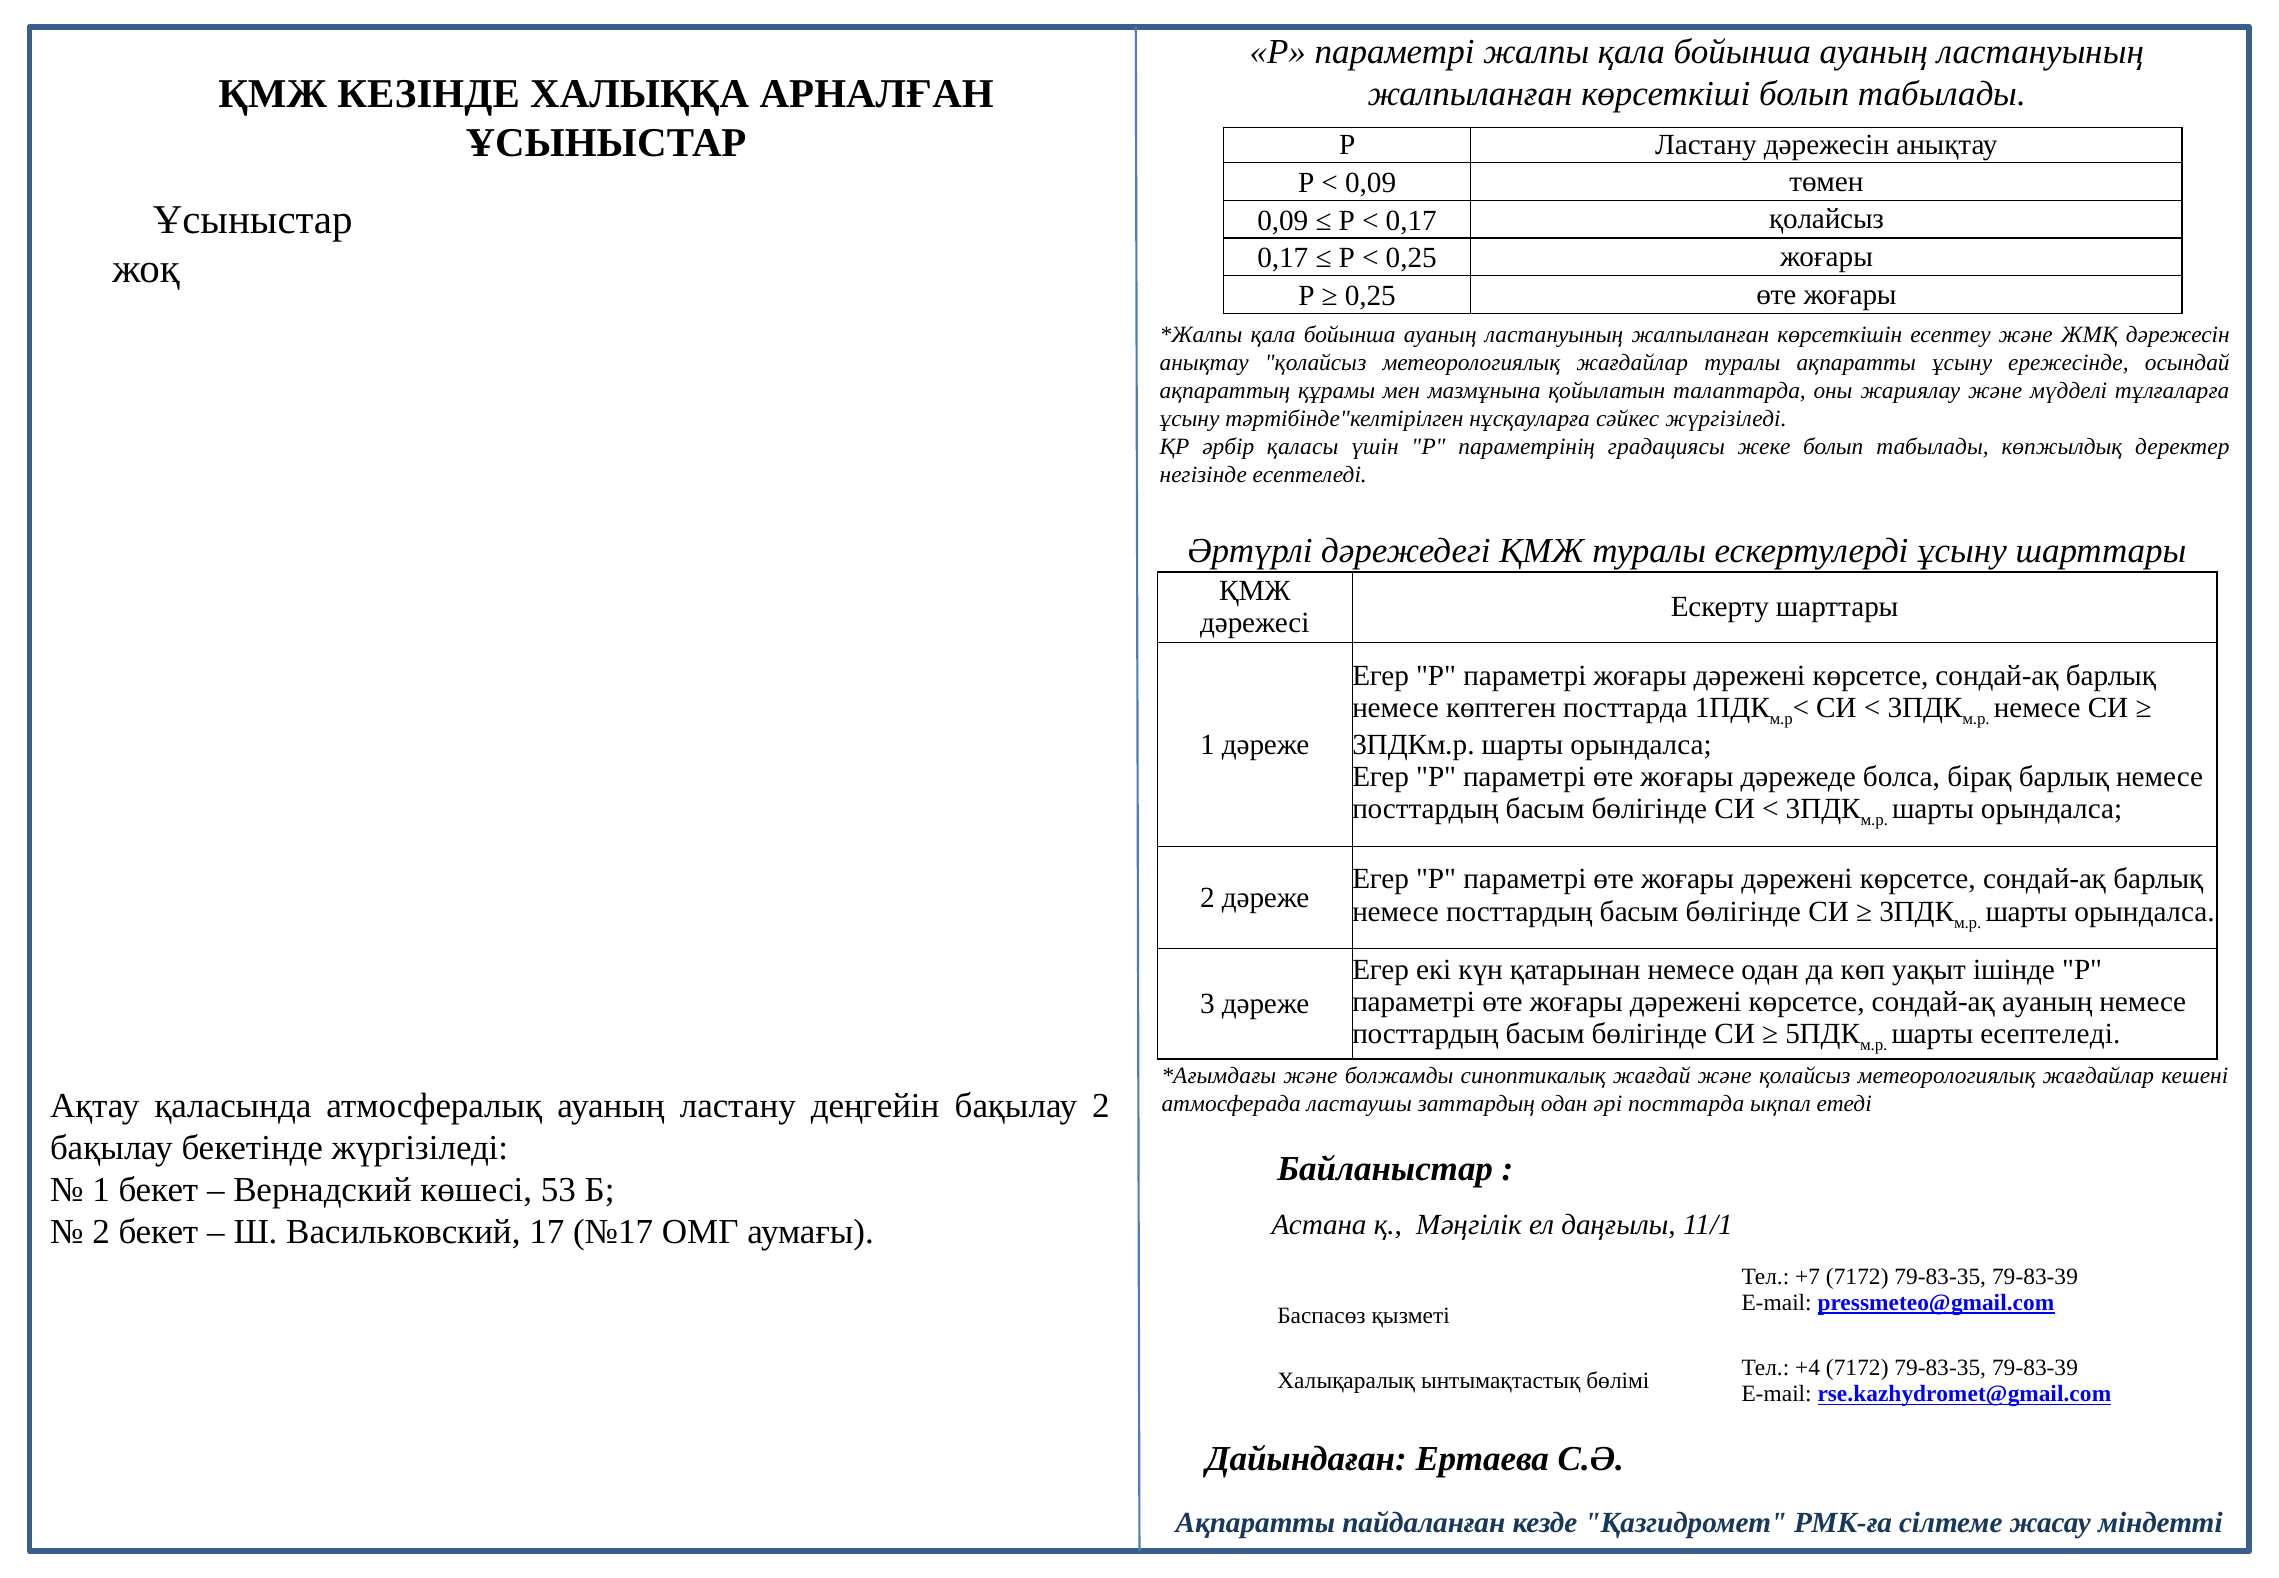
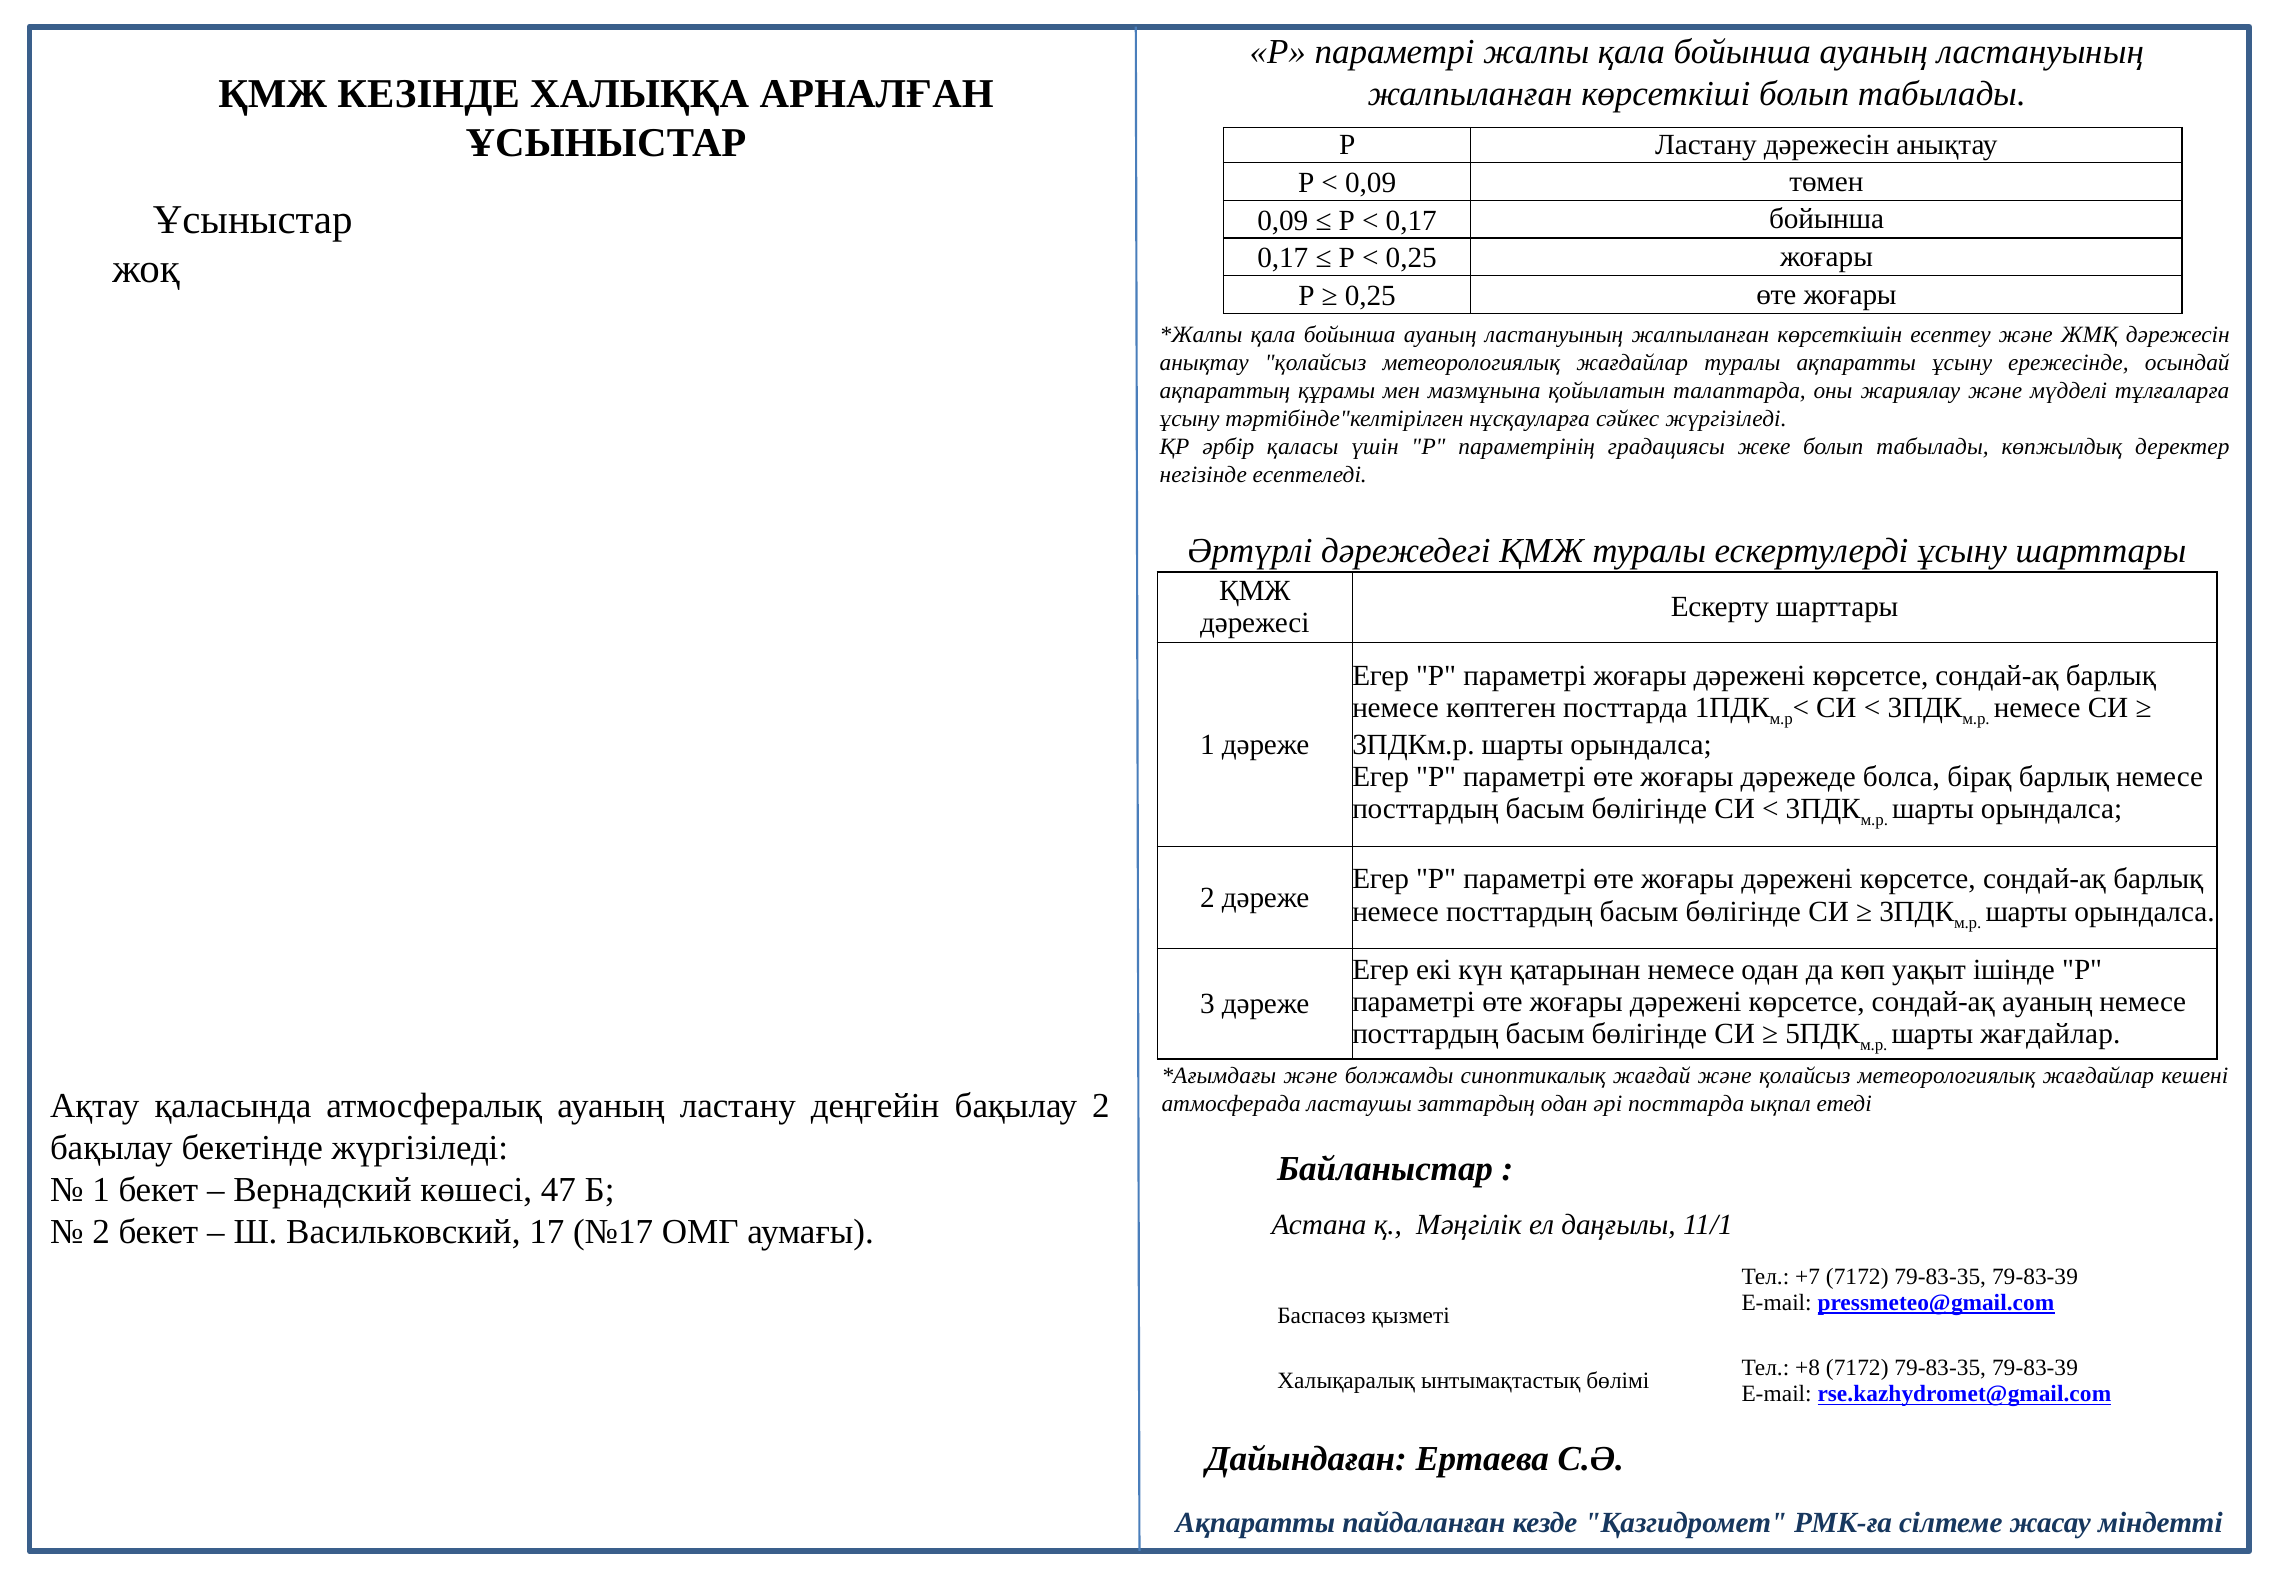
0,17 қолайсыз: қолайсыз -> бойынша (1827, 219)
шарты есептеледі: есептеледі -> жағдайлар (2050, 1034)
53: 53 -> 47 (558, 1190)
+4: +4 -> +8 (1808, 1368)
